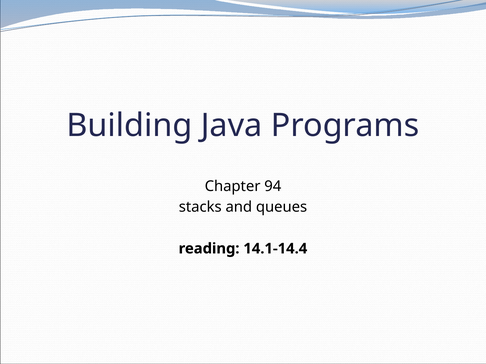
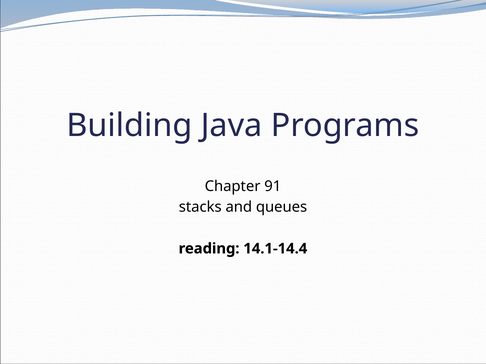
94: 94 -> 91 (273, 187)
